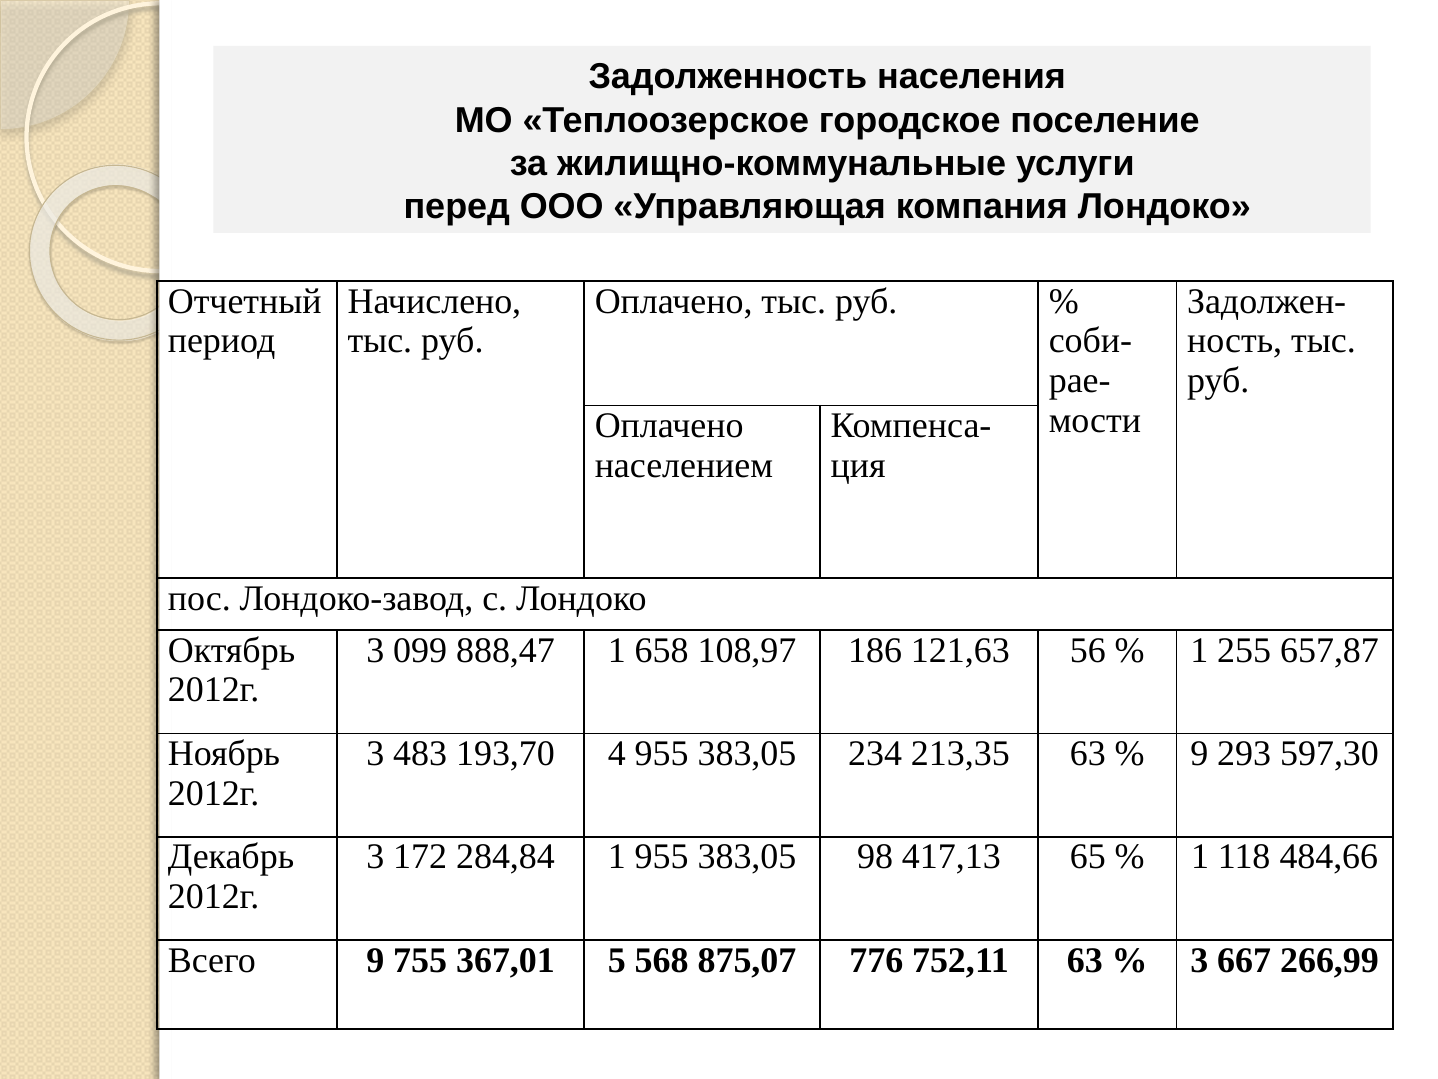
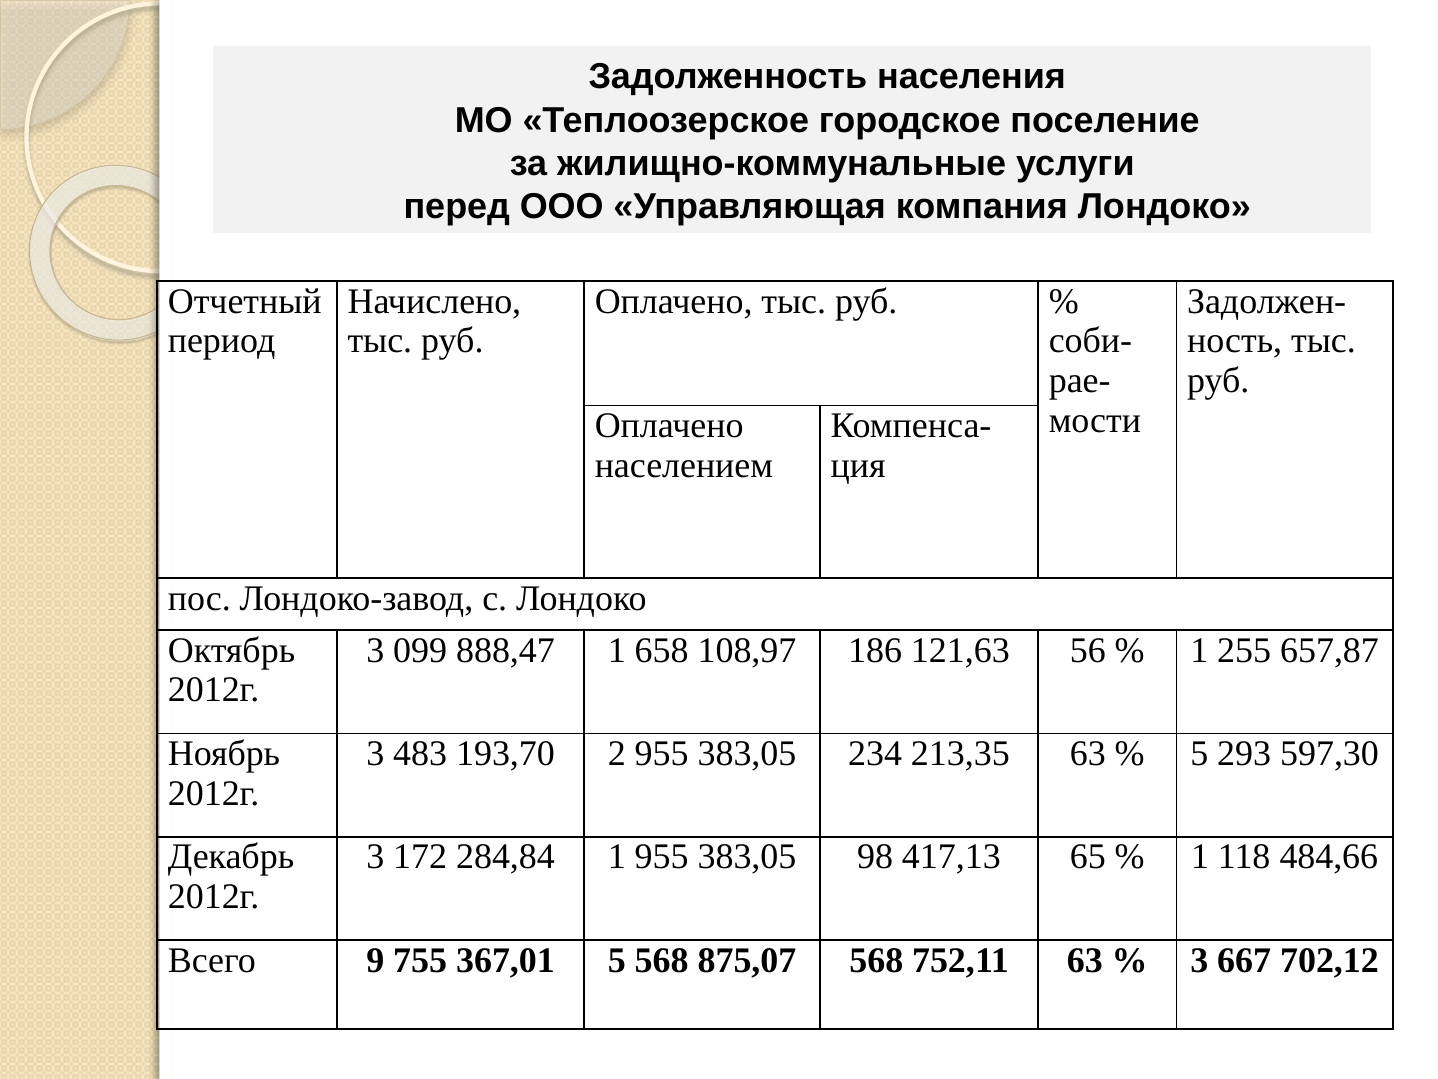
4: 4 -> 2 (617, 753)
9: 9 -> 5 (1199, 753)
875,07 776: 776 -> 568 (876, 960)
266,99: 266,99 -> 702,12 (1330, 960)
